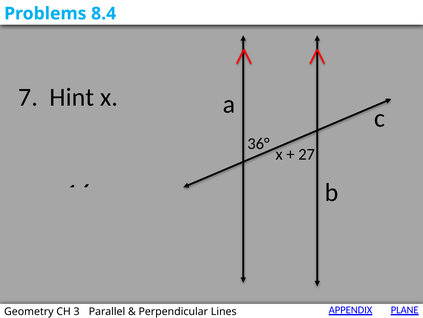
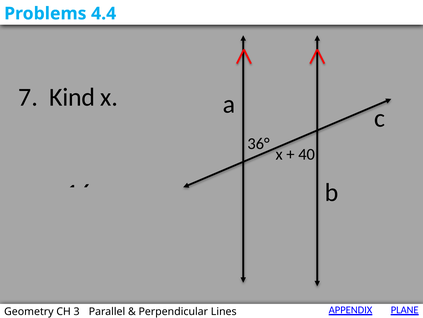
8.4: 8.4 -> 4.4 (104, 14)
Hint: Hint -> Kind (72, 97)
27: 27 -> 40 (307, 154)
